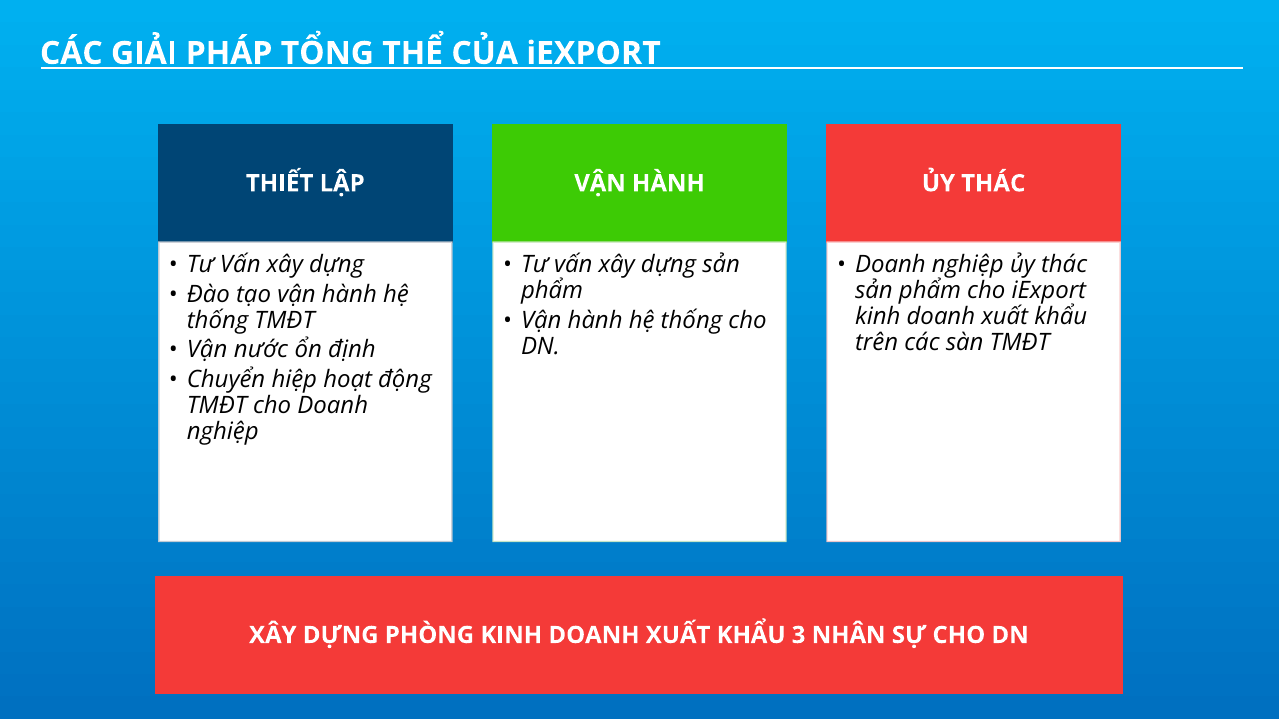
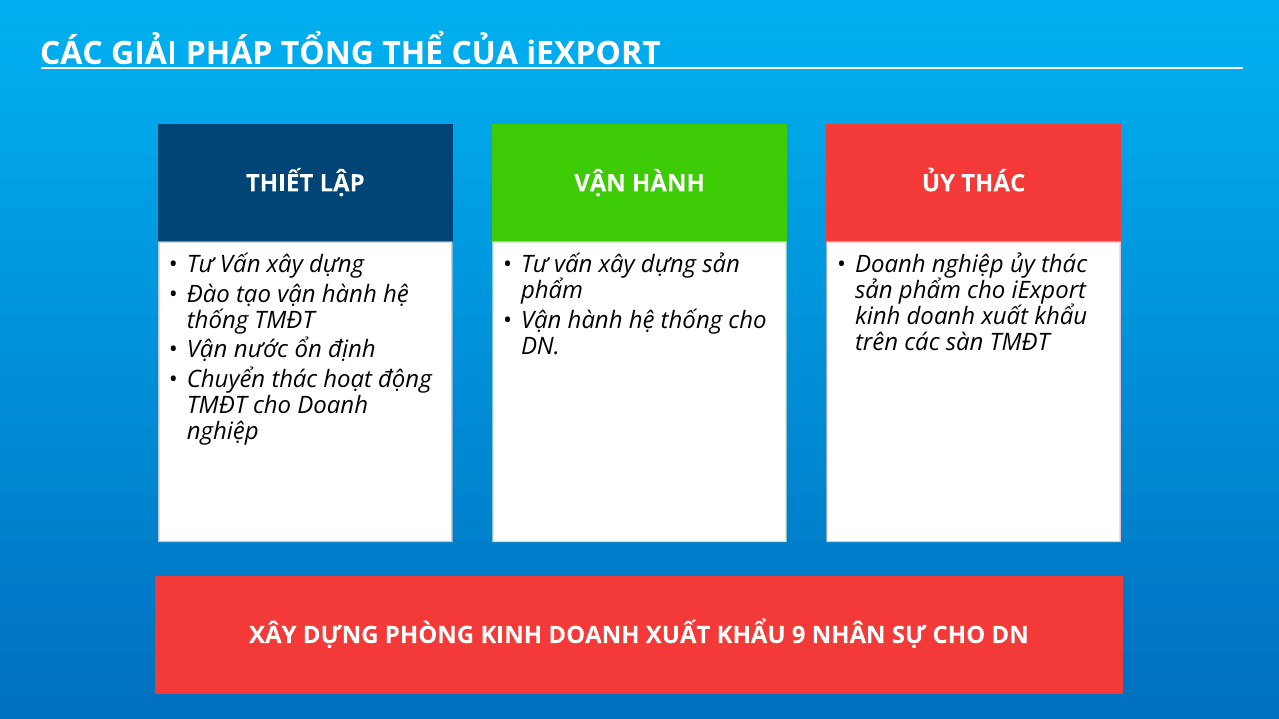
Chuyển hiệp: hiệp -> thác (294, 380)
3: 3 -> 9 (799, 636)
